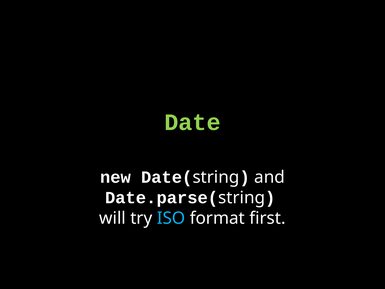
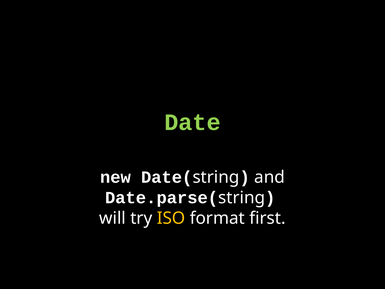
ISO colour: light blue -> yellow (171, 218)
